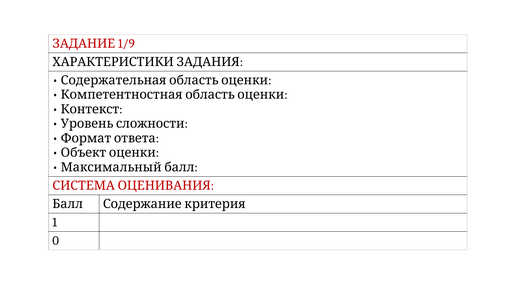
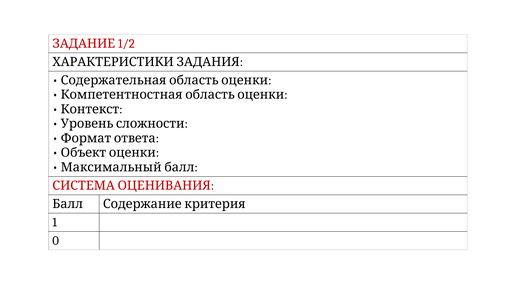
1/9: 1/9 -> 1/2 (126, 44)
